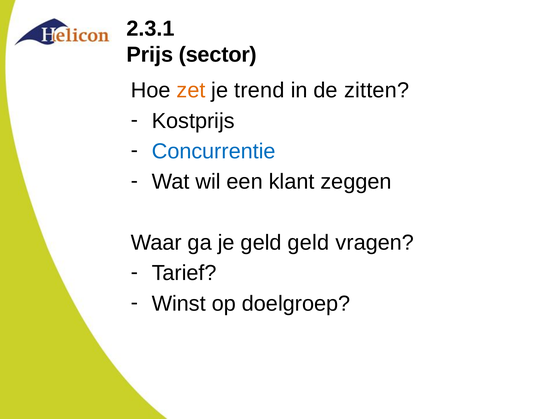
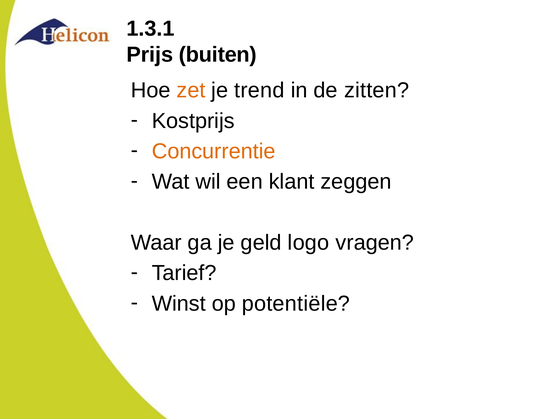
2.3.1: 2.3.1 -> 1.3.1 (150, 29)
sector: sector -> buiten (218, 55)
Concurrentie colour: blue -> orange (214, 151)
geld geld: geld -> logo (308, 242)
doelgroep: doelgroep -> potentiële (296, 303)
